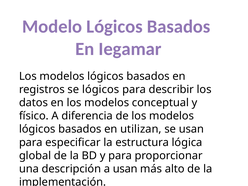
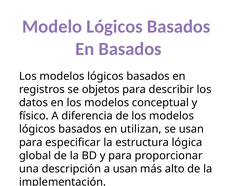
En Iegamar: Iegamar -> Basados (130, 49)
se lógicos: lógicos -> objetos (101, 89)
